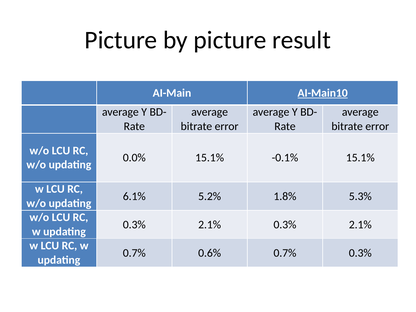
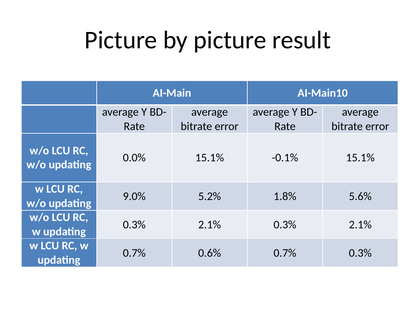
AI-Main10 underline: present -> none (323, 93)
6.1%: 6.1% -> 9.0% (134, 196)
5.3%: 5.3% -> 5.6% (360, 196)
